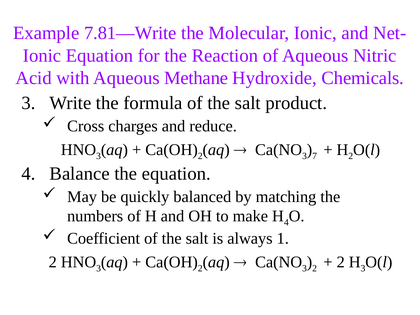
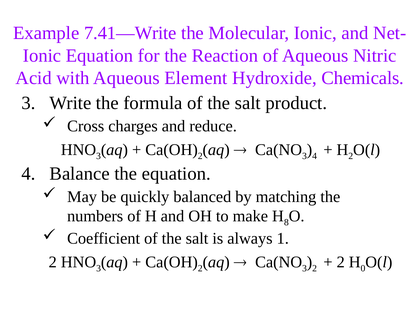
7.81—Write: 7.81—Write -> 7.41—Write (130, 33)
Methane: Methane -> Element (196, 78)
7: 7 -> 4 (315, 156)
H 4: 4 -> 8 (286, 223)
H 3: 3 -> 0 (363, 268)
